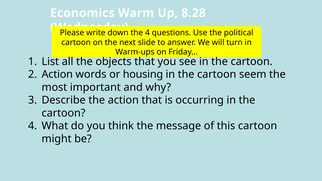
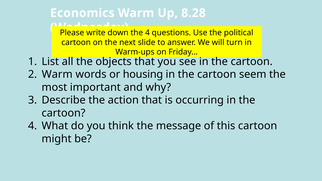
Action: Action -> Warm (57, 74)
